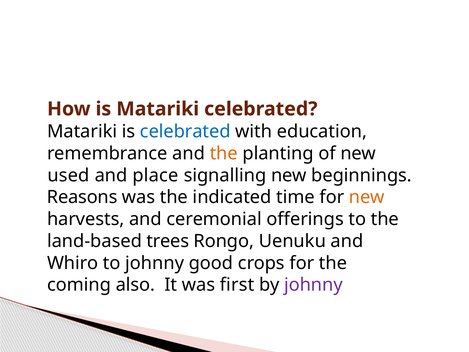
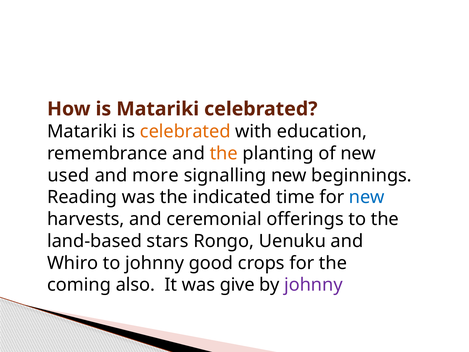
celebrated colour: blue -> orange (185, 131)
place: place -> more (155, 175)
Reasons: Reasons -> Reading (82, 197)
new colour: orange -> blue (367, 197)
trees: trees -> stars (168, 241)
first: first -> give (237, 285)
